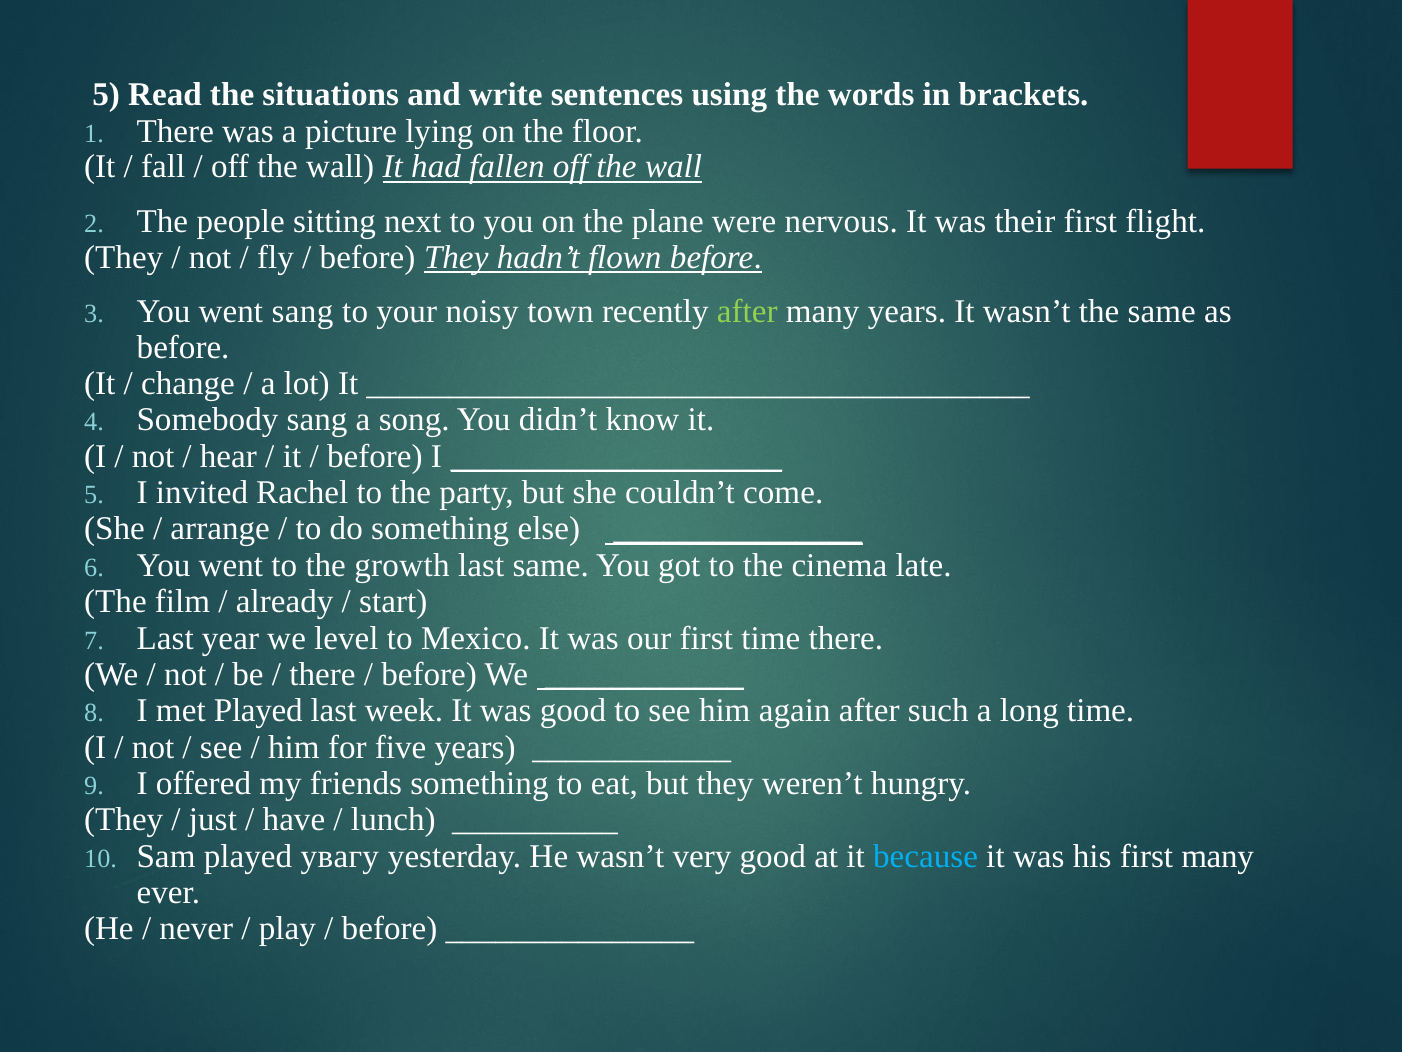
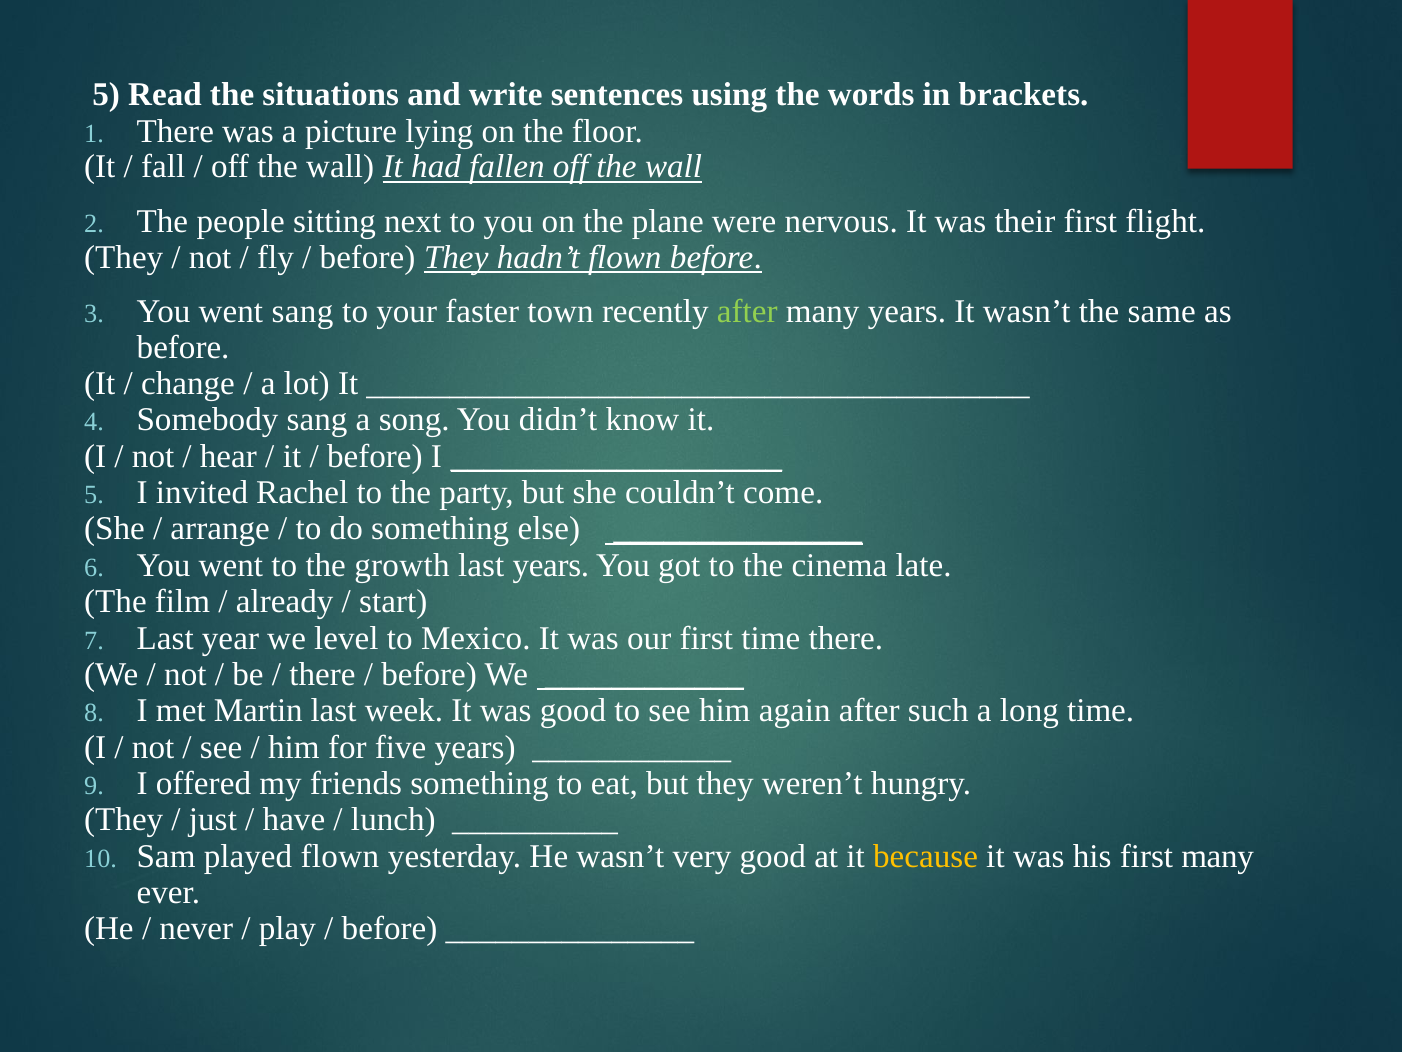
noisy: noisy -> faster (482, 311)
last same: same -> years (551, 565)
met Played: Played -> Martin (258, 711)
played увагу: увагу -> flown (340, 856)
because colour: light blue -> yellow (926, 856)
